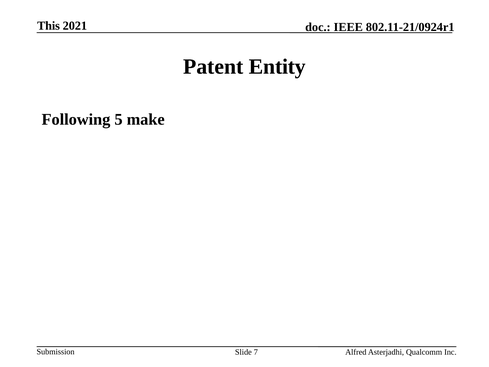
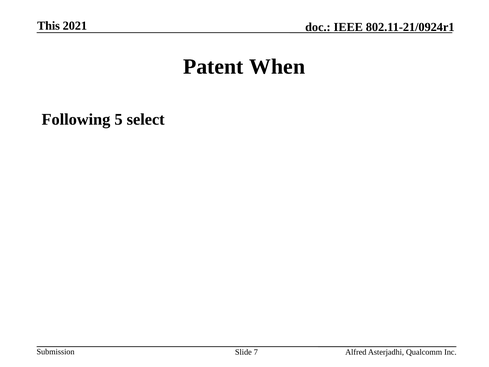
Entity: Entity -> When (277, 67)
make: make -> select (146, 119)
